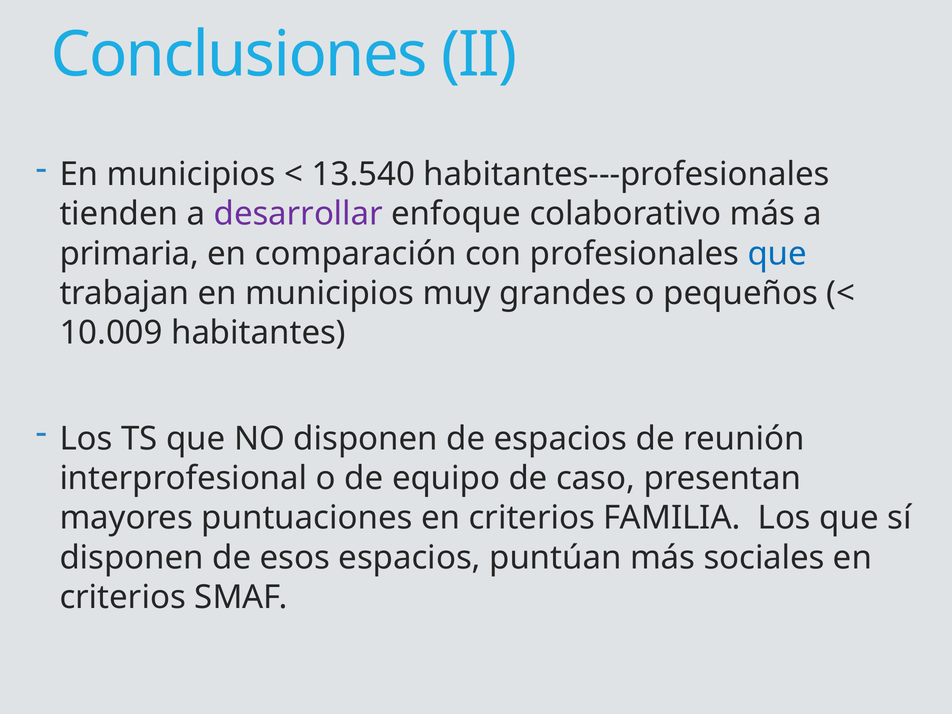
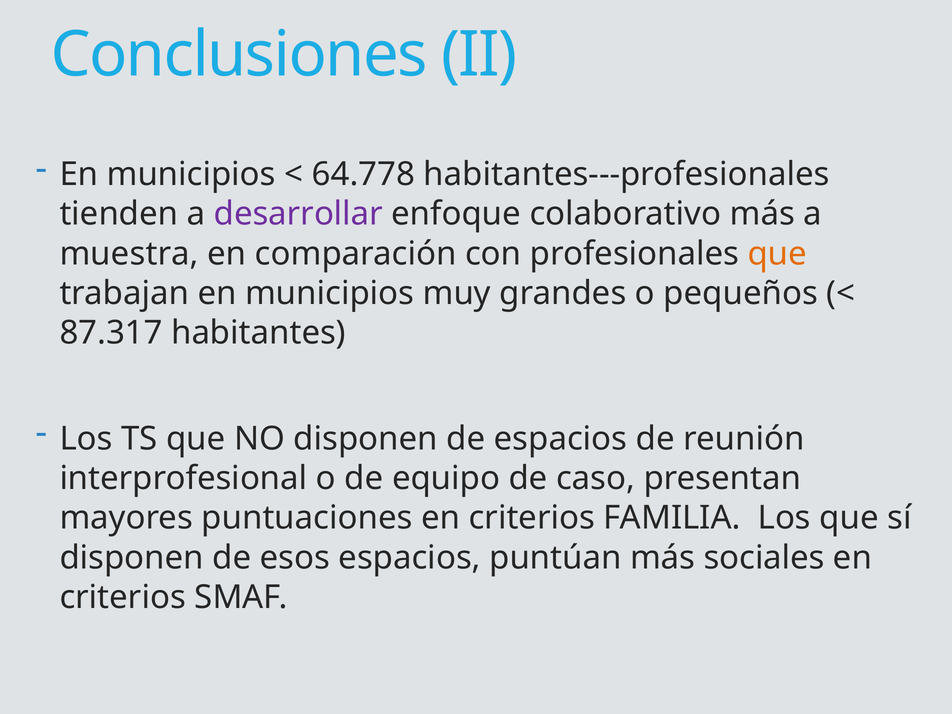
13.540: 13.540 -> 64.778 (363, 174)
primaria: primaria -> muestra (129, 254)
que colour: blue -> orange (777, 254)
10.009: 10.009 -> 87.317 (111, 333)
